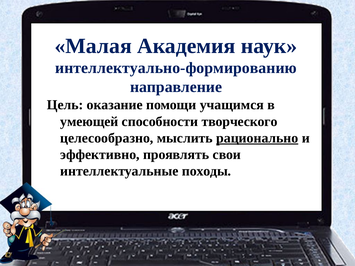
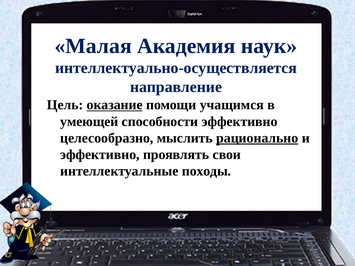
интеллектуально-формированию: интеллектуально-формированию -> интеллектуально-осуществляется (176, 68)
оказание underline: none -> present (115, 105)
способности творческого: творческого -> эффективно (240, 122)
